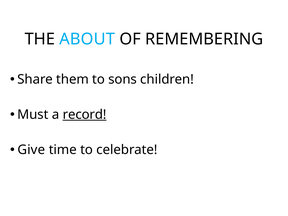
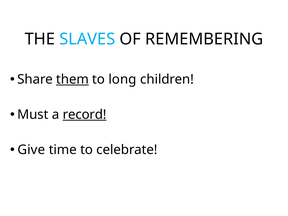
ABOUT: ABOUT -> SLAVES (87, 39)
them underline: none -> present (72, 79)
sons: sons -> long (122, 79)
